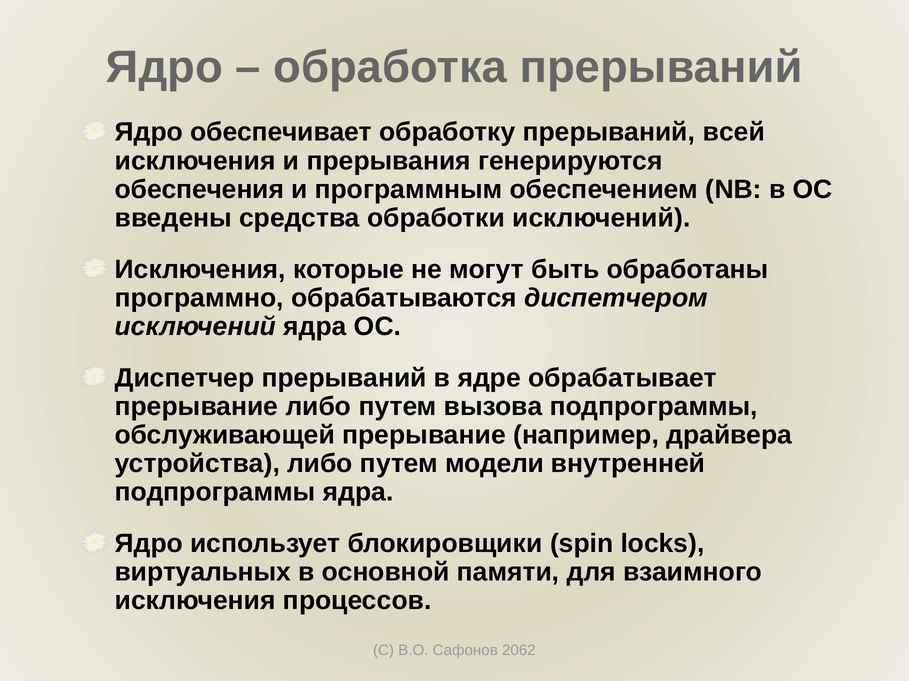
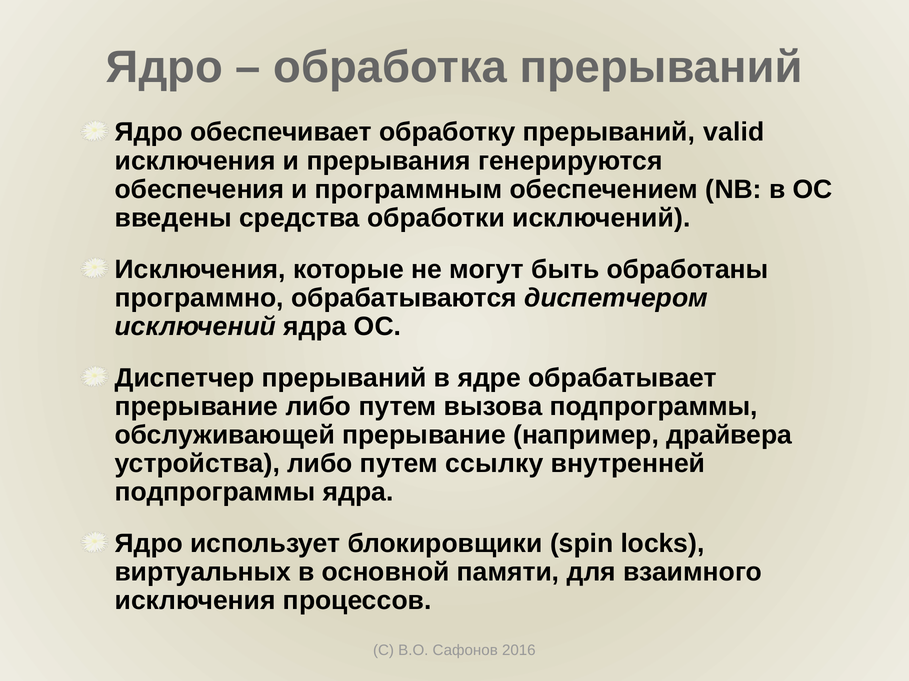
всей: всей -> valid (734, 132)
модели: модели -> ссылку (494, 464)
2062: 2062 -> 2016 (519, 651)
